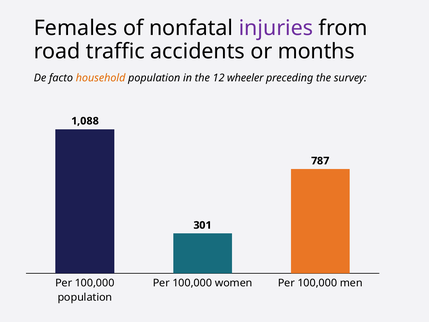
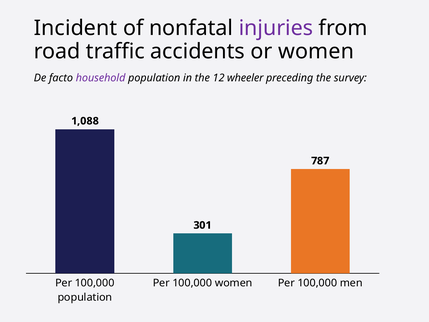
Females: Females -> Incident (76, 28)
or months: months -> women (316, 51)
household colour: orange -> purple (101, 78)
